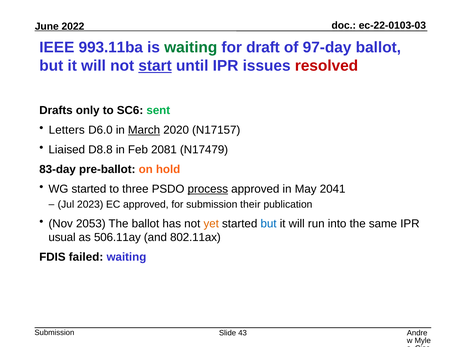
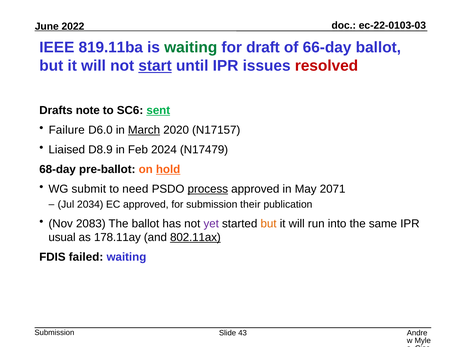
993.11ba: 993.11ba -> 819.11ba (111, 47)
97-day: 97-day -> 66-day (327, 47)
only: only -> note (88, 110)
sent underline: none -> present (158, 110)
Letters: Letters -> Failure (67, 130)
D8.8: D8.8 -> D8.9 (100, 149)
2081: 2081 -> 2024 (164, 149)
83-day: 83-day -> 68-day (58, 169)
hold underline: none -> present (168, 169)
WG started: started -> submit (89, 189)
three: three -> need (135, 189)
2041: 2041 -> 2071 (333, 189)
2023: 2023 -> 2034 (90, 204)
2053: 2053 -> 2083 (91, 223)
yet colour: orange -> purple (211, 223)
but colour: blue -> orange (269, 223)
506.11ay: 506.11ay -> 178.11ay (117, 237)
802.11ax underline: none -> present (195, 237)
